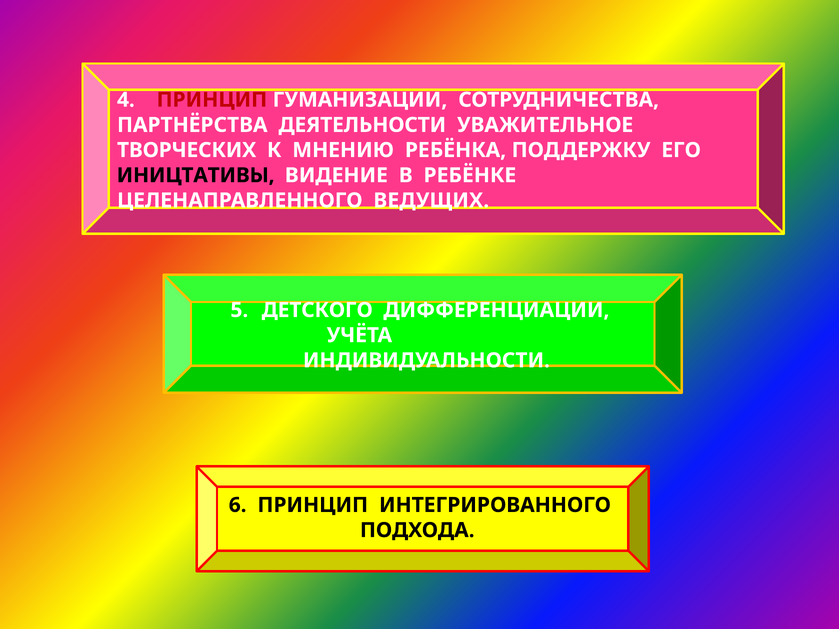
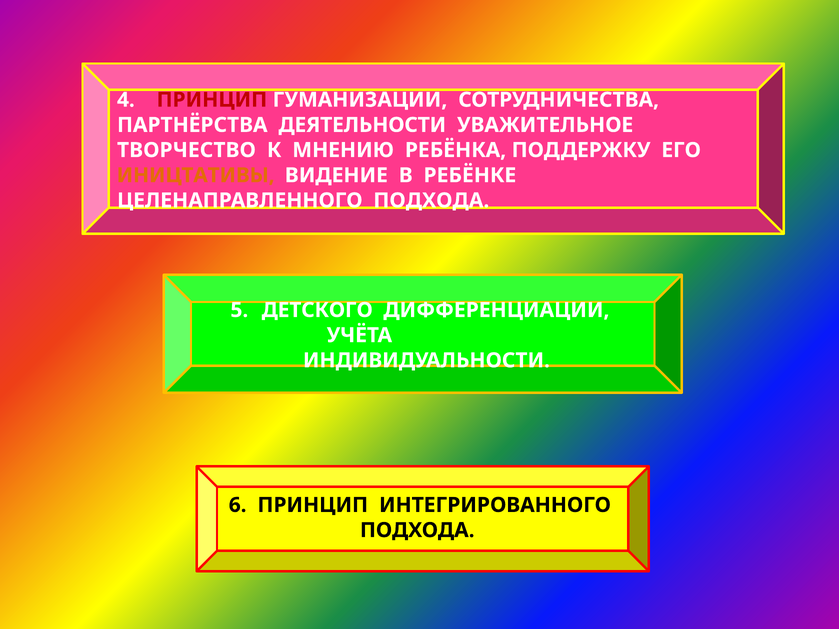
ТВОРЧЕСКИХ: ТВОРЧЕСКИХ -> ТВОРЧЕСТВО (186, 150)
ИНИЦТАТИВЫ colour: black -> orange (196, 175)
ЦЕЛЕНАПРАВЛЕННОГО ВЕДУЩИХ: ВЕДУЩИХ -> ПОДХОДА (431, 201)
